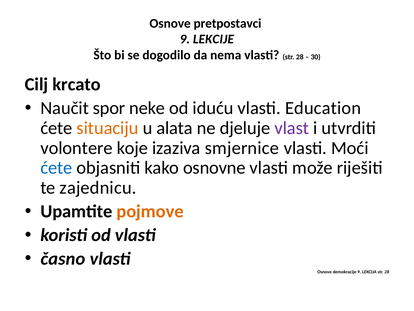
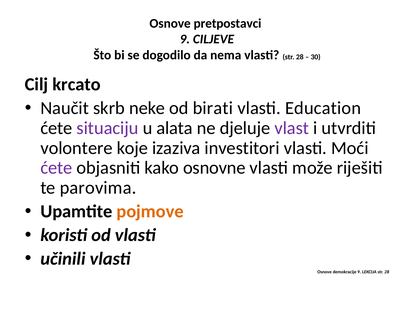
LEKCIJE: LEKCIJE -> CILJEVE (214, 39)
spor: spor -> skrb (109, 108)
iduću: iduću -> birati (213, 108)
situaciju colour: orange -> purple (108, 128)
smjernice: smjernice -> investitori (242, 148)
ćete colour: blue -> purple (56, 168)
zajednicu: zajednicu -> parovima (98, 187)
časno: časno -> učinili (63, 258)
